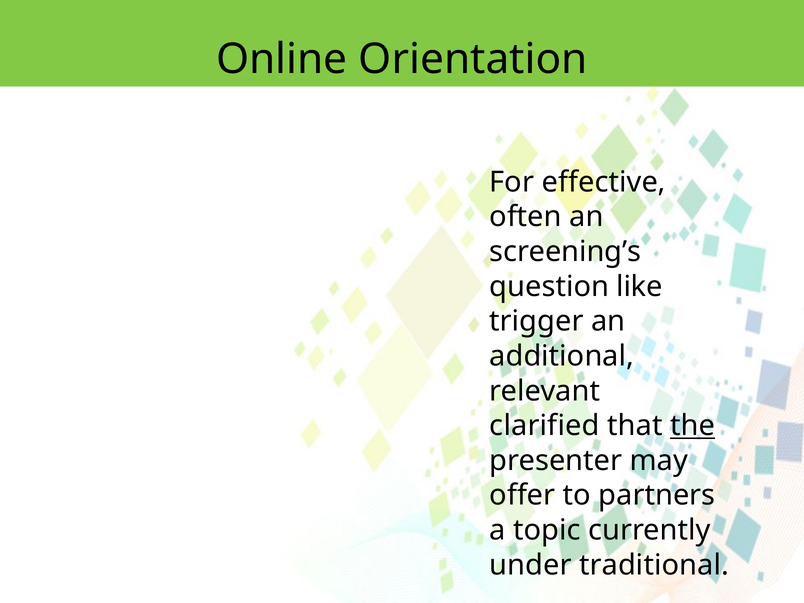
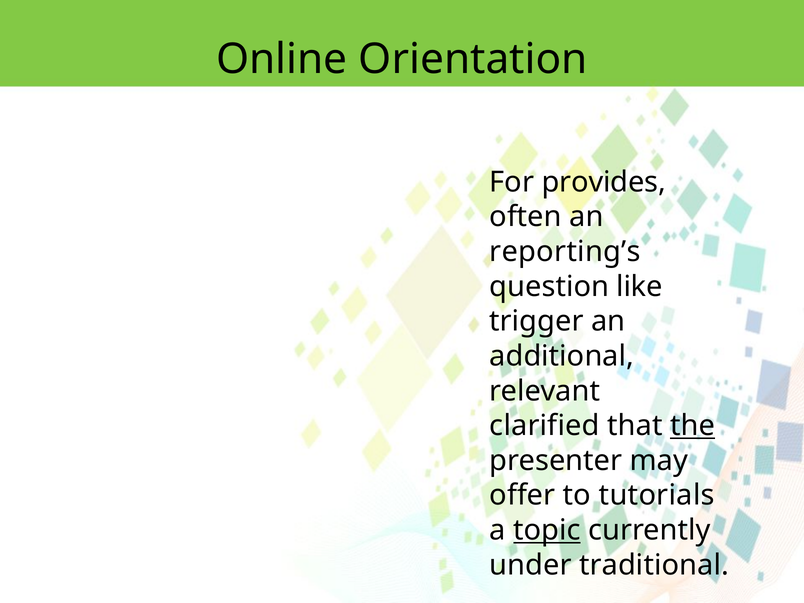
effective: effective -> provides (604, 182)
screening’s: screening’s -> reporting’s (565, 252)
partners: partners -> tutorials (657, 495)
topic underline: none -> present (547, 530)
